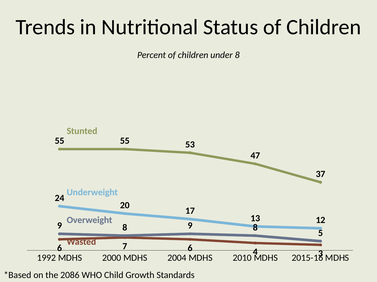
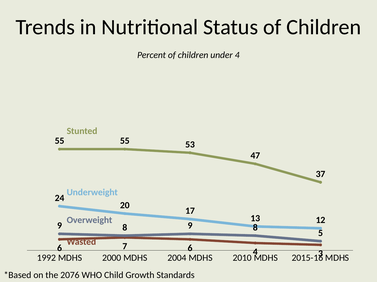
under 8: 8 -> 4 (237, 55)
2086: 2086 -> 2076 (70, 276)
